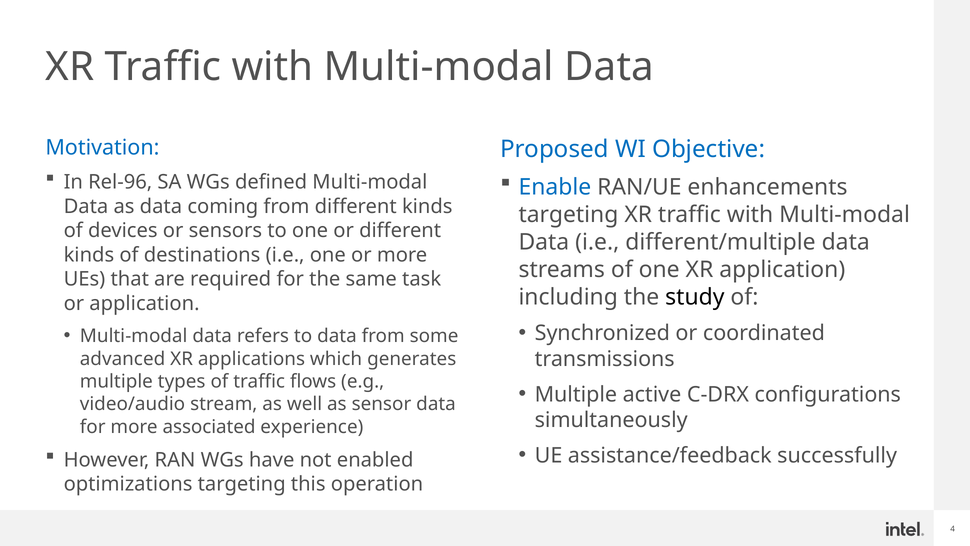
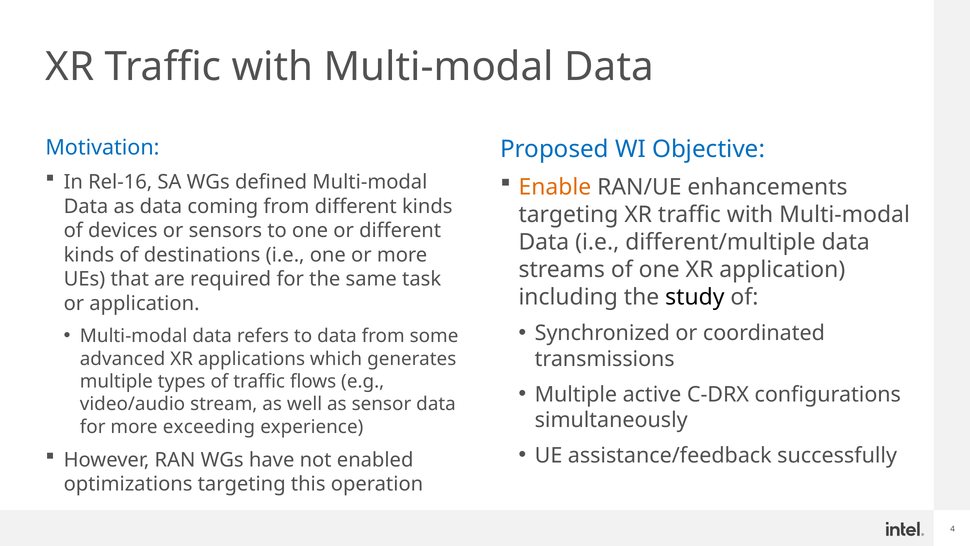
Rel-96: Rel-96 -> Rel-16 (120, 182)
Enable colour: blue -> orange (555, 187)
associated: associated -> exceeding (209, 427)
